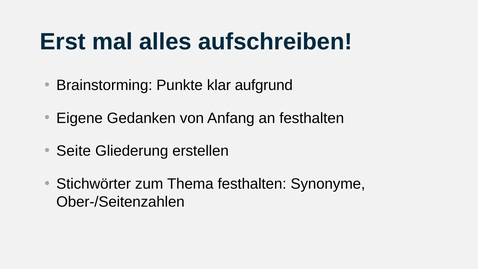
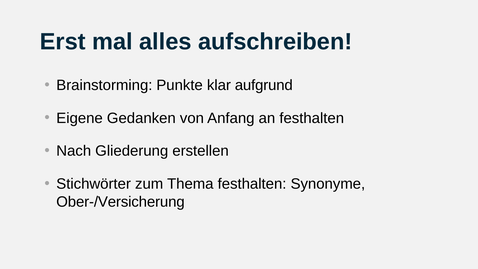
Seite: Seite -> Nach (74, 151)
Ober-/Seitenzahlen: Ober-/Seitenzahlen -> Ober-/Versicherung (121, 202)
